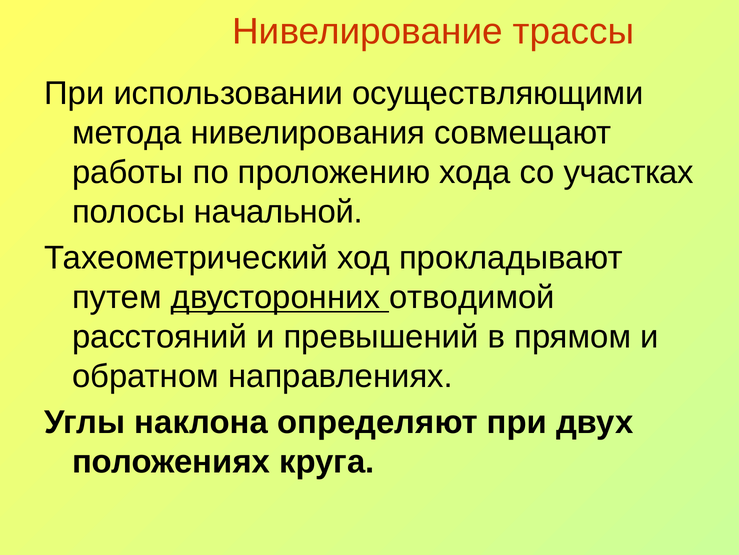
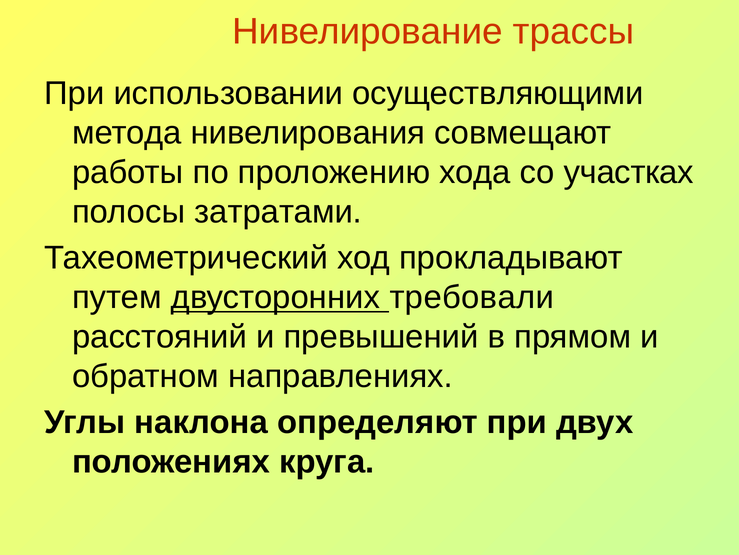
начальной: начальной -> затратами (278, 212)
отводимой: отводимой -> требовали (472, 297)
